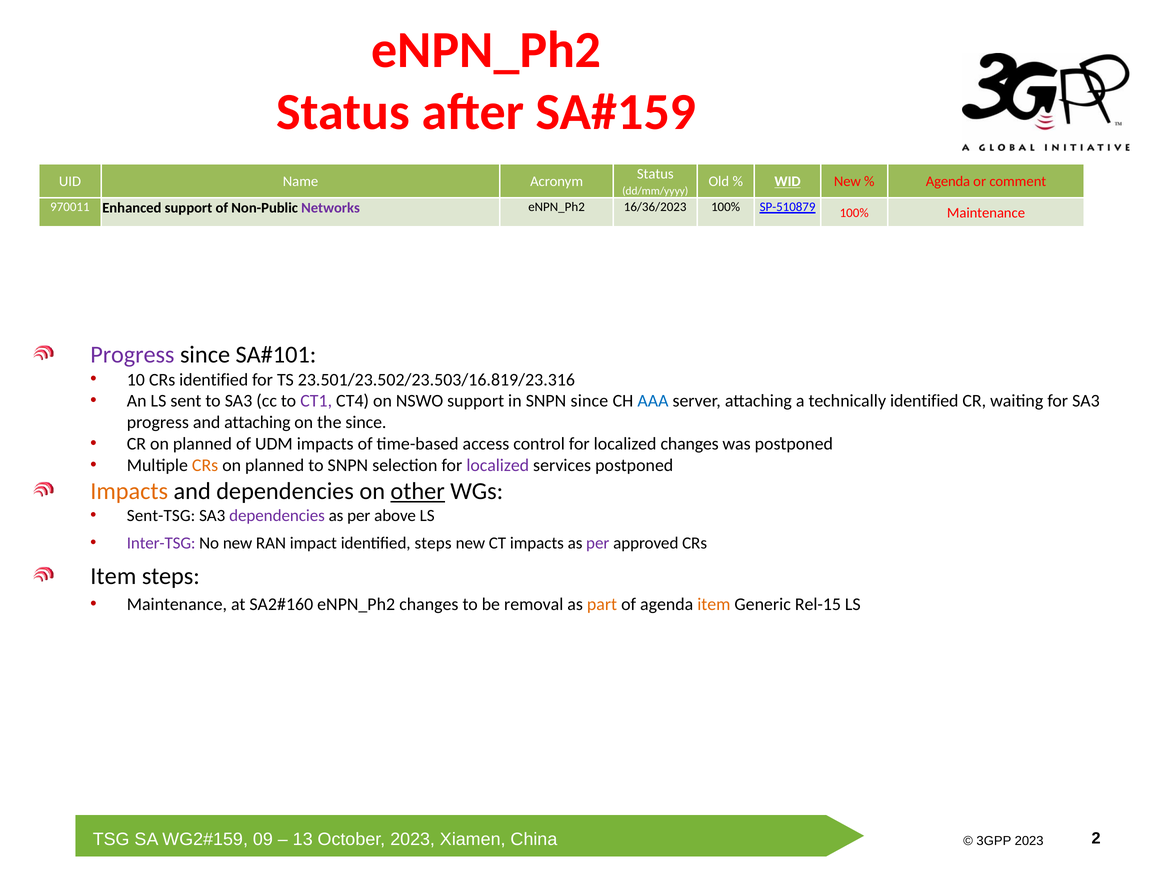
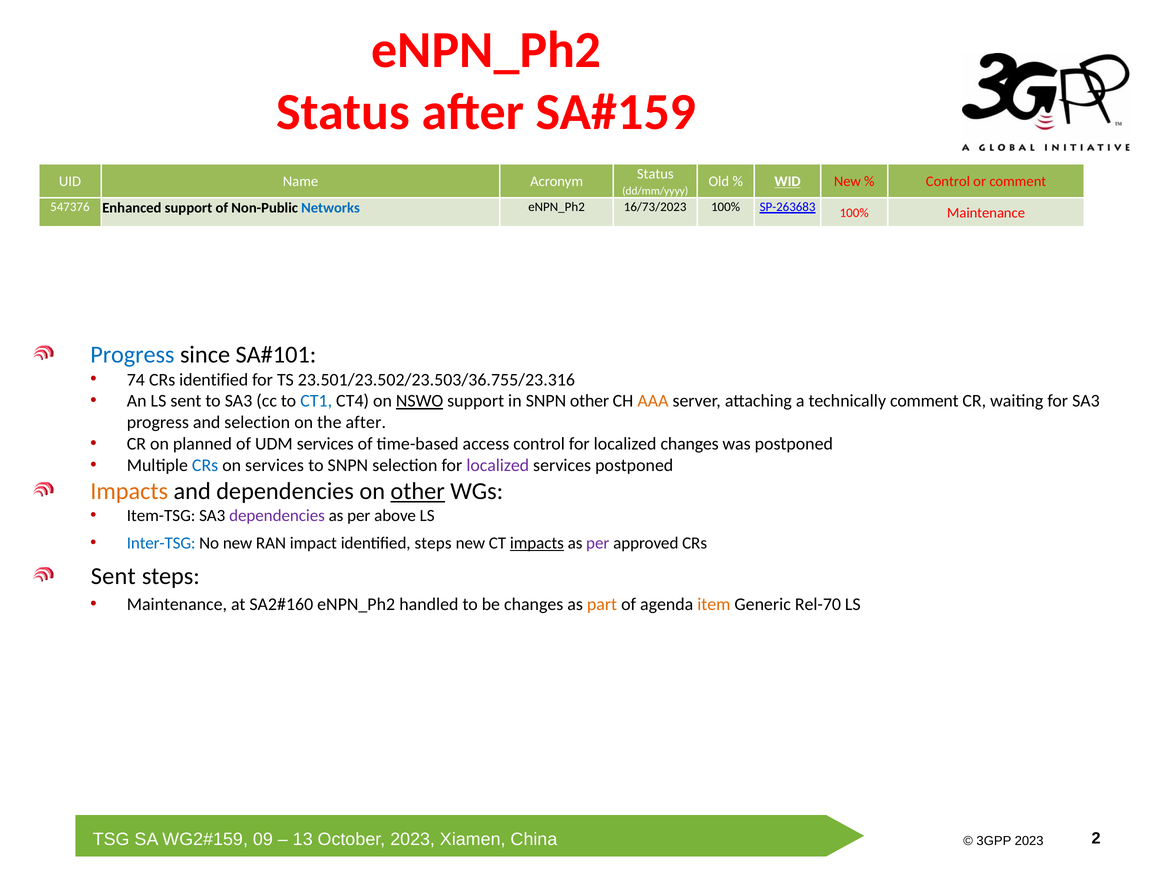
Agenda: Agenda -> Control (948, 181)
970011: 970011 -> 547376 (70, 207)
Networks colour: purple -> blue (331, 208)
16/36/2023: 16/36/2023 -> 16/73/2023 (655, 207)
SP-510879: SP-510879 -> SP-263683 (788, 207)
Progress colour: purple -> blue (132, 355)
10: 10 -> 74 (136, 380)
23.501/23.502/23.503/16.819/23.316: 23.501/23.502/23.503/16.819/23.316 -> 23.501/23.502/23.503/36.755/23.316 (436, 380)
CT1 colour: purple -> blue (316, 401)
NSWO underline: none -> present (420, 401)
SNPN since: since -> other (590, 401)
AAA colour: blue -> orange (653, 401)
technically identified: identified -> comment (924, 401)
and attaching: attaching -> selection (257, 422)
the since: since -> after (366, 422)
UDM impacts: impacts -> services (325, 444)
CRs colour: orange -> blue (205, 465)
planned: planned -> services (275, 465)
Sent-TSG: Sent-TSG -> Item-TSG (161, 515)
Inter-TSG colour: purple -> blue (161, 543)
impacts underline: none -> present (537, 543)
Item: Item -> Sent (113, 576)
eNPN_Ph2 changes: changes -> handled (429, 604)
be removal: removal -> changes (534, 604)
Rel-15: Rel-15 -> Rel-70 (818, 604)
